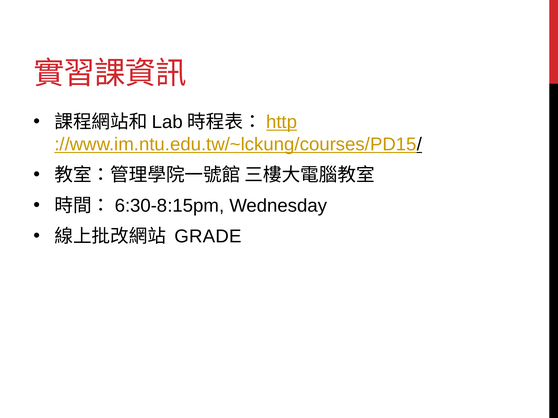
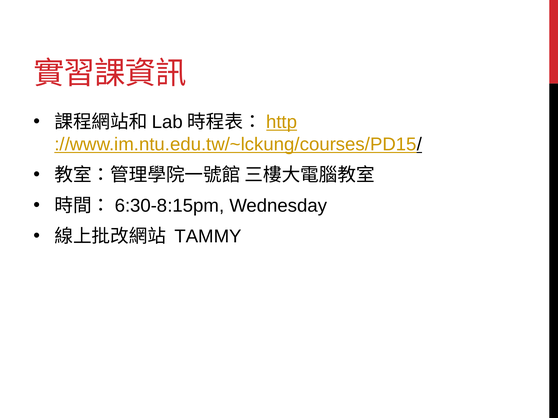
GRADE: GRADE -> TAMMY (208, 237)
